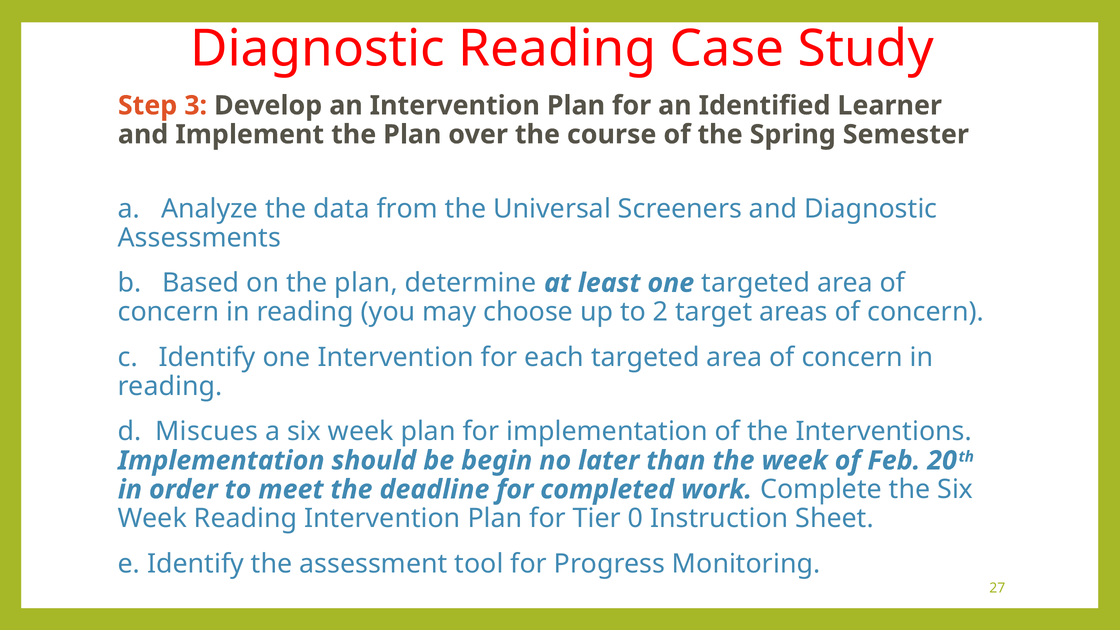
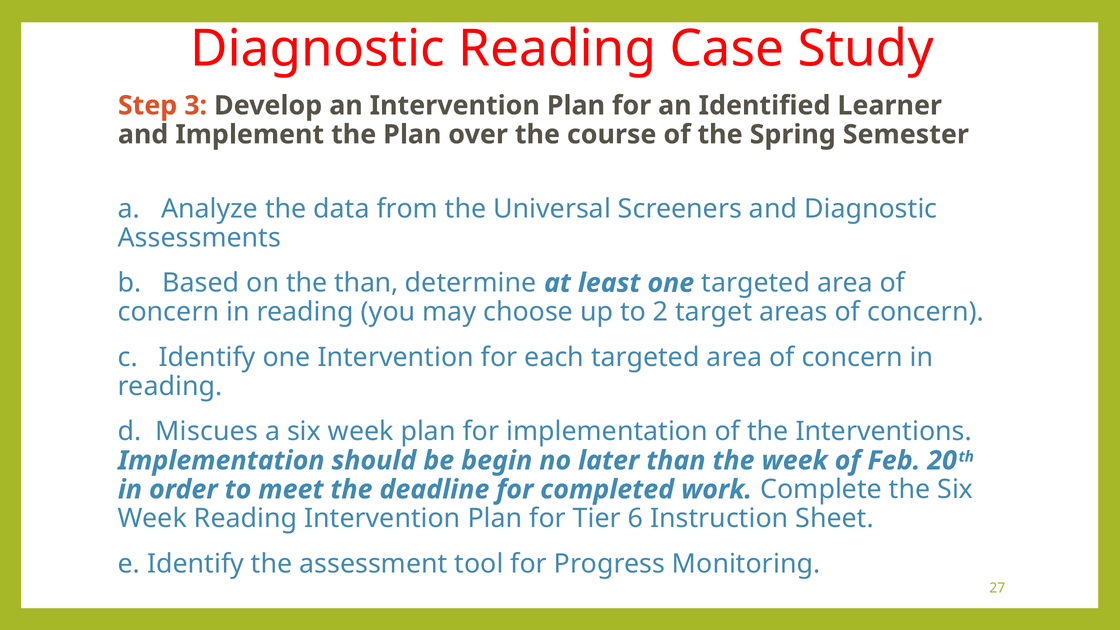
on the plan: plan -> than (366, 283)
0: 0 -> 6 (636, 518)
